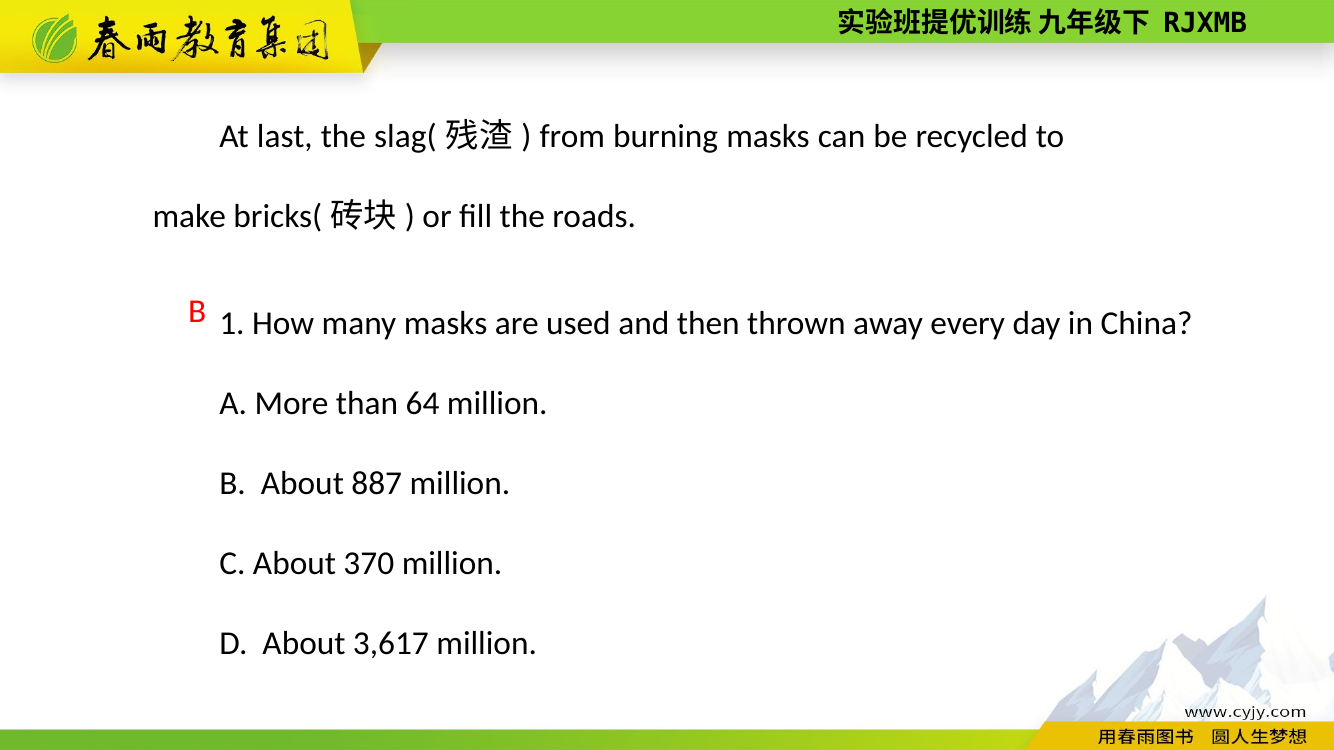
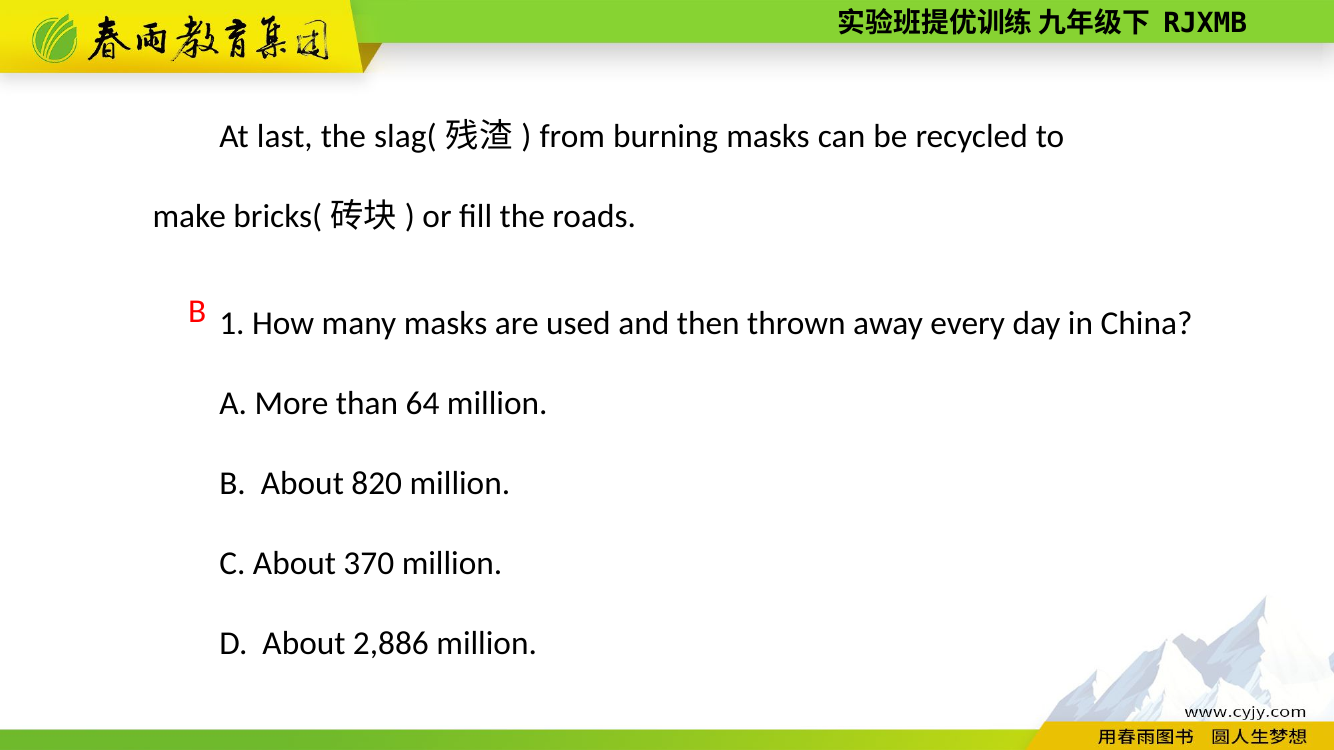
887: 887 -> 820 (377, 483)
3,617: 3,617 -> 2,886 (391, 643)
